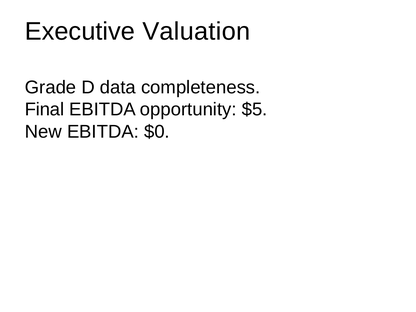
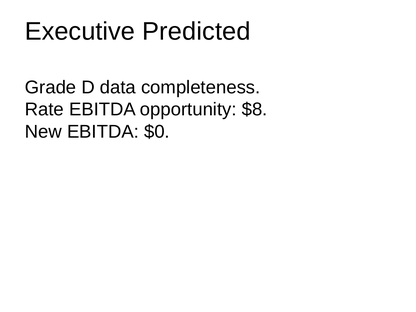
Valuation: Valuation -> Predicted (196, 32)
Final: Final -> Rate (44, 109)
$5: $5 -> $8 (255, 109)
